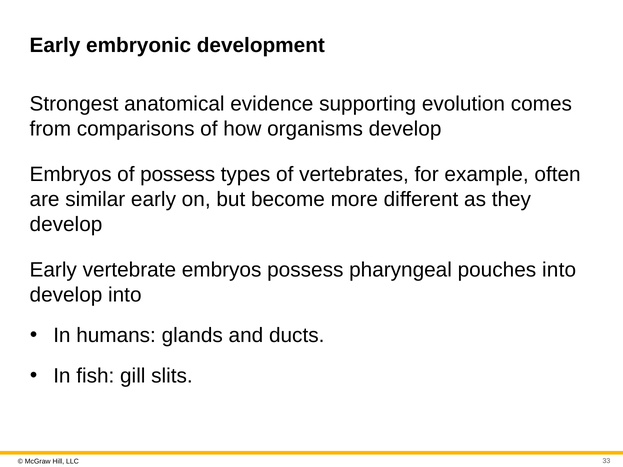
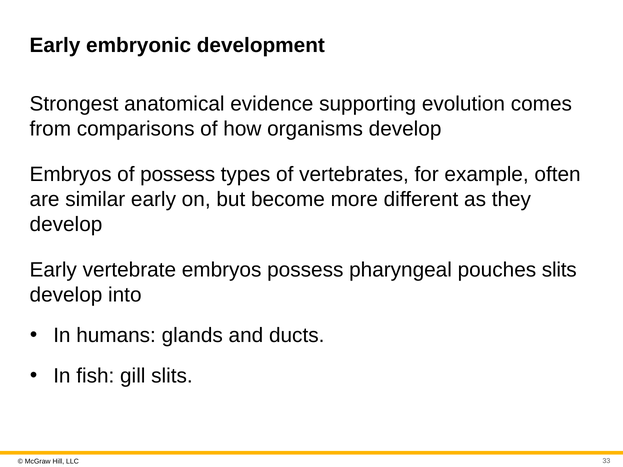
pouches into: into -> slits (559, 270)
